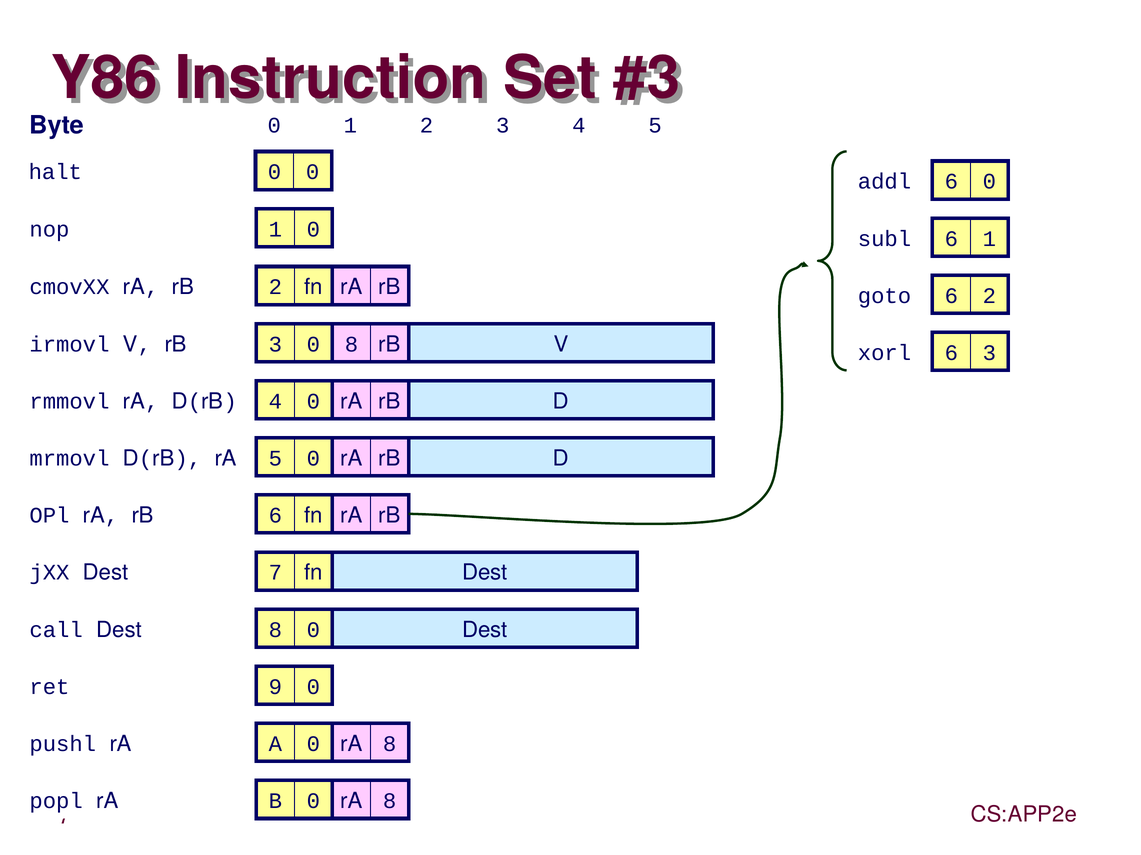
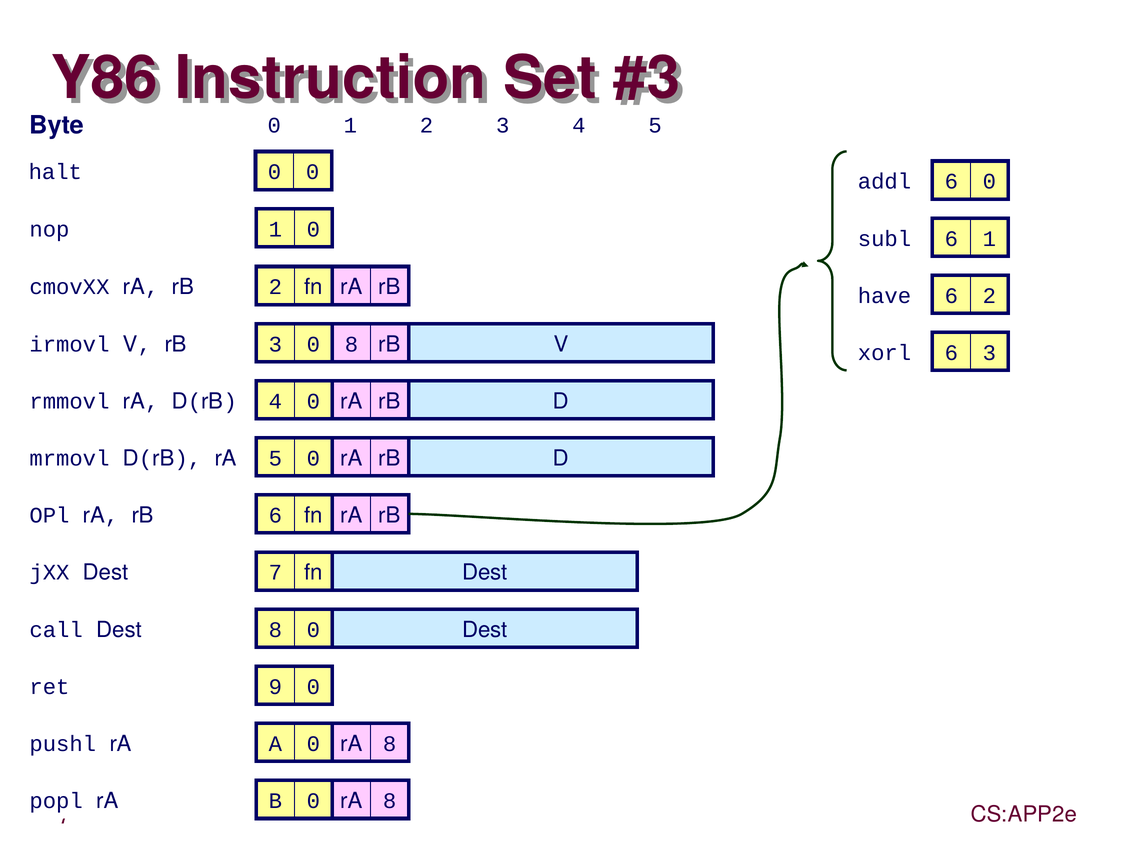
goto: goto -> have (884, 296)
